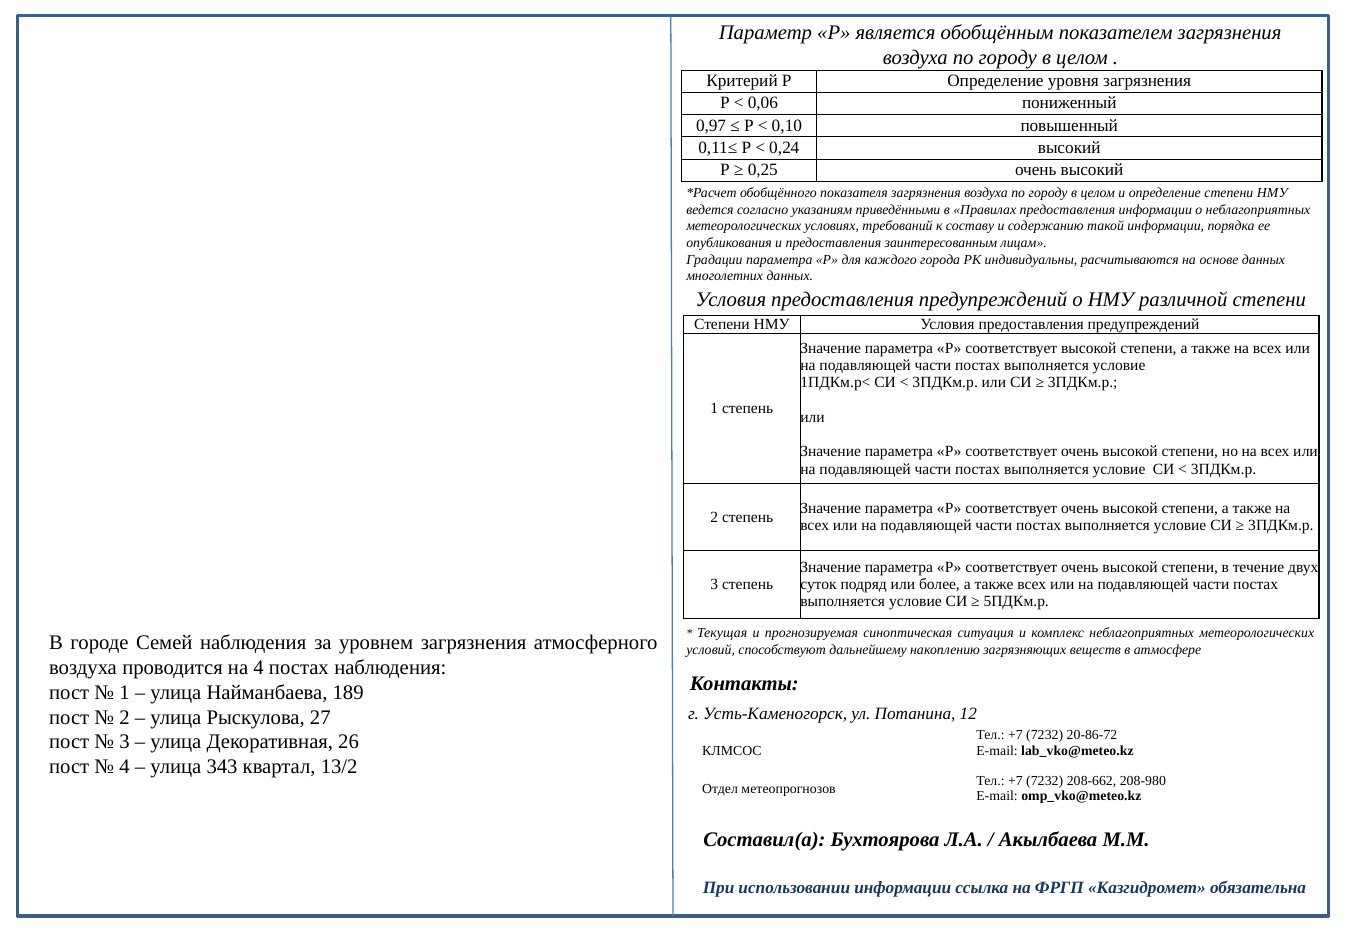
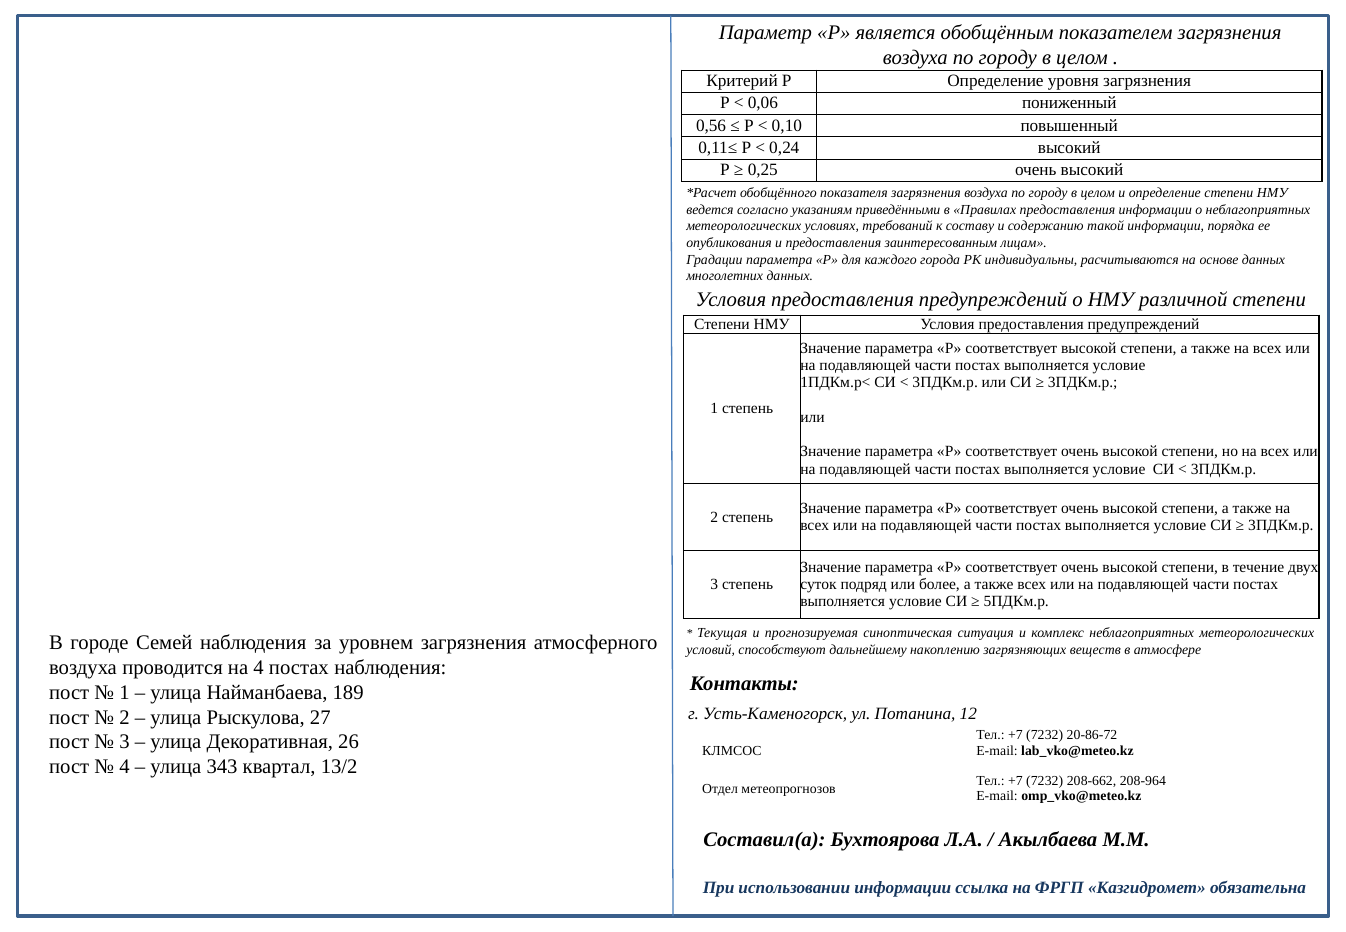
0,97: 0,97 -> 0,56 (711, 125)
208-980: 208-980 -> 208-964 (1143, 781)
